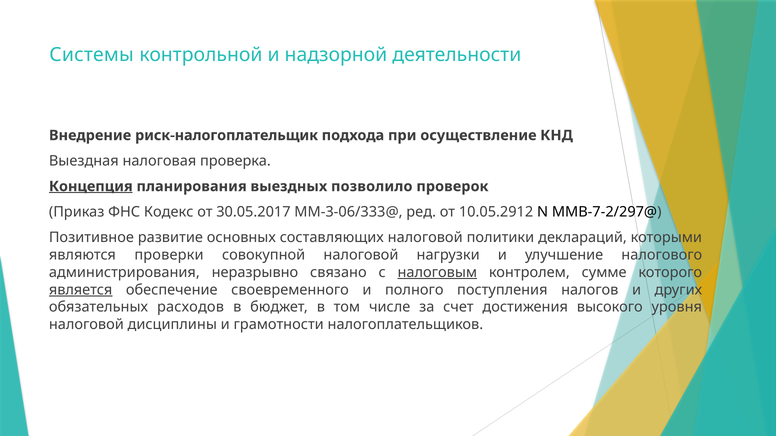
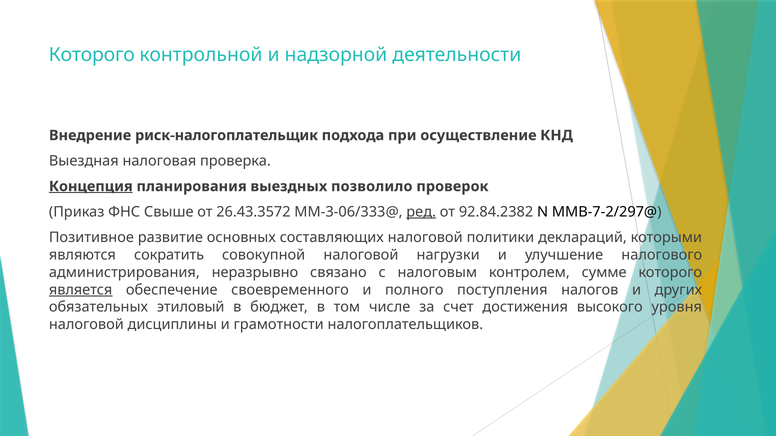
Системы: Системы -> Которого (92, 55)
Кодекс: Кодекс -> Свыше (169, 212)
30.05.2017: 30.05.2017 -> 26.43.3572 (253, 212)
ред underline: none -> present (421, 212)
10.05.2912: 10.05.2912 -> 92.84.2382 (496, 212)
проверки: проверки -> сократить (169, 255)
налоговым underline: present -> none (437, 273)
расходов: расходов -> этиловый (191, 308)
